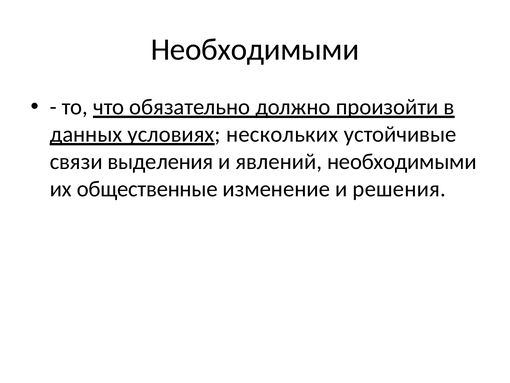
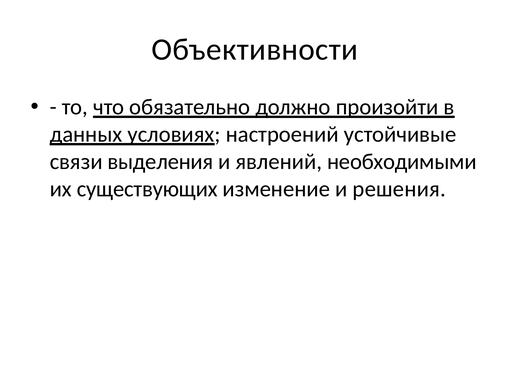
Необходимыми: Необходимыми -> Объективности (255, 49)
нескольких: нескольких -> настроений (282, 134)
общественные: общественные -> существующих (147, 189)
